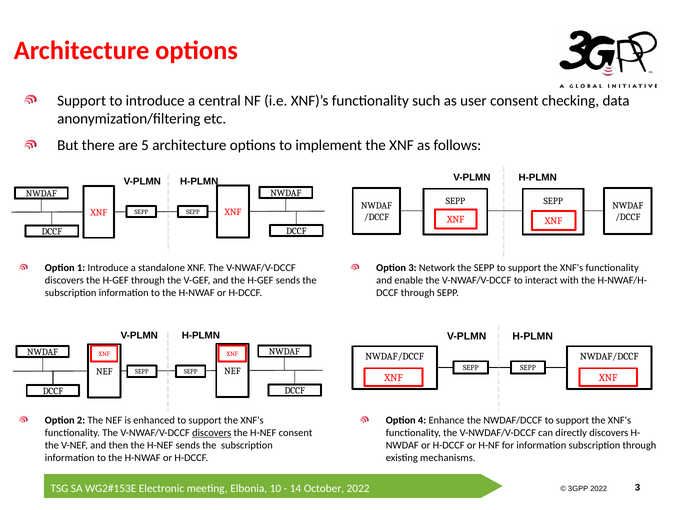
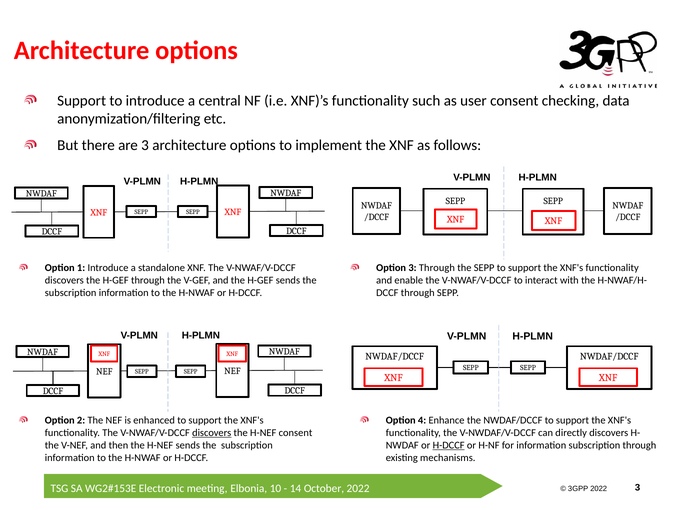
are 5: 5 -> 3 (145, 146)
3 Network: Network -> Through (437, 268)
H-DCCF underline: none -> present (449, 445)
